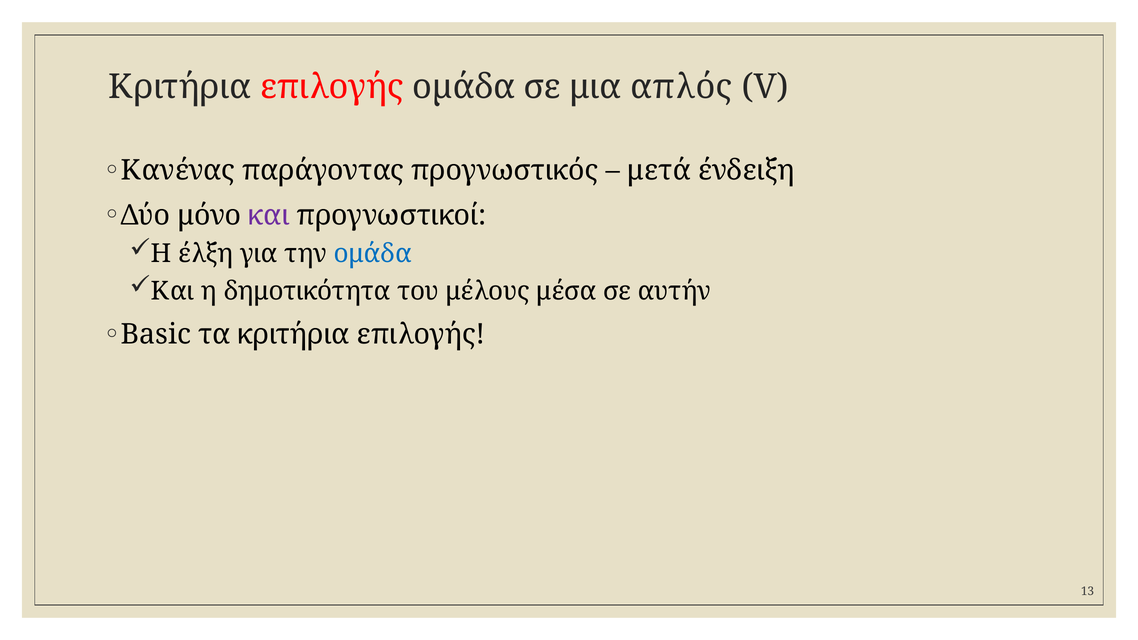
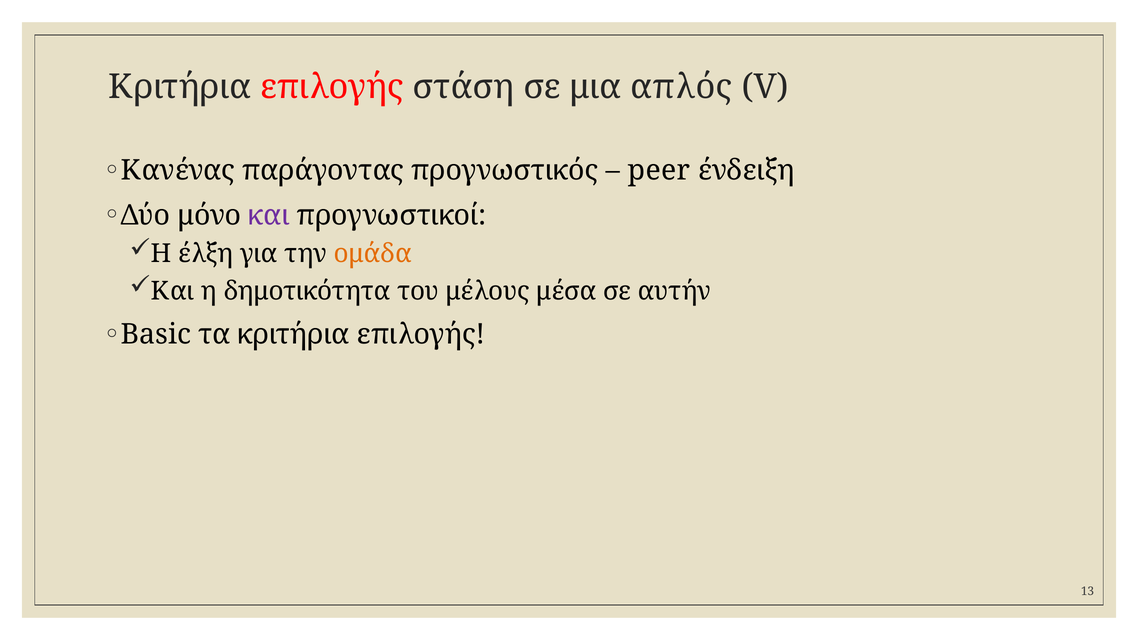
επιλογής οµάδα: οµάδα -> στάση (464, 87)
μετά: μετά -> peer (659, 171)
ομάδα colour: blue -> orange (373, 254)
